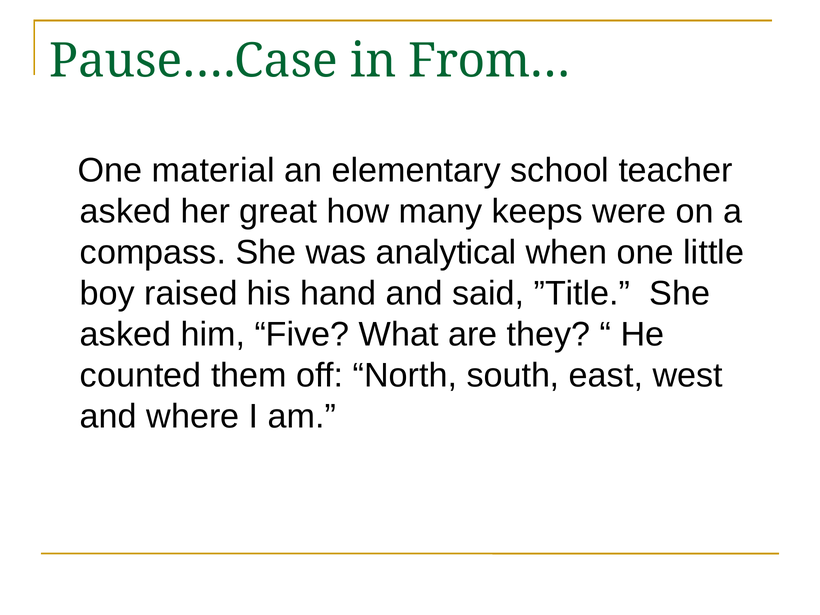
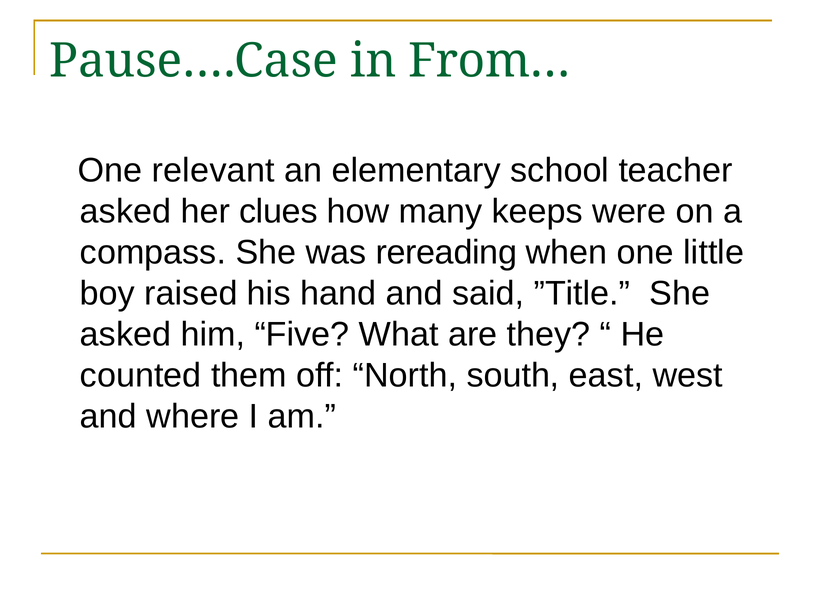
material: material -> relevant (213, 170)
great: great -> clues (278, 211)
analytical: analytical -> rereading (446, 252)
